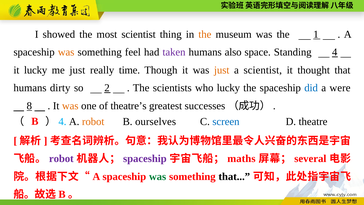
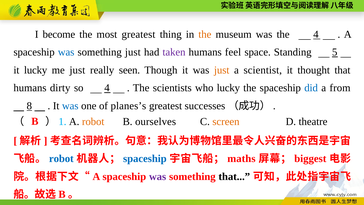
showed: showed -> become (59, 34)
most scientist: scientist -> greatest (138, 34)
the 1: 1 -> 4 (316, 34)
was colour: orange -> blue (66, 52)
something feel: feel -> just (133, 52)
also: also -> feel (233, 52)
Standing 4: 4 -> 5 (335, 52)
time: time -> seen (129, 70)
so 2: 2 -> 4 (107, 88)
were: were -> from (340, 88)
was colour: orange -> blue (70, 106)
theatre’s: theatre’s -> planes’s (128, 106)
4: 4 -> 1 (62, 122)
screen colour: blue -> orange (226, 122)
robot colour: purple -> blue (61, 158)
spaceship colour: purple -> blue (145, 158)
several: several -> biggest (310, 158)
was colour: green -> purple (158, 176)
